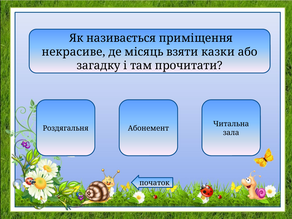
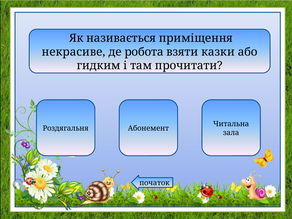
місяць: місяць -> робота (144, 52)
загадку: загадку -> гидким (99, 66)
